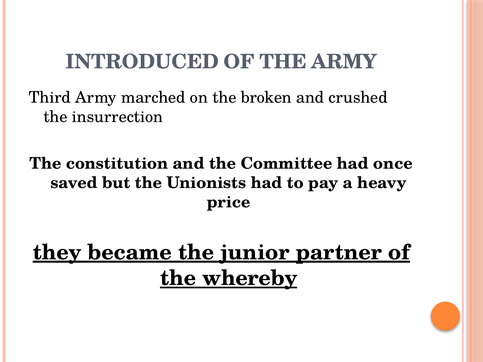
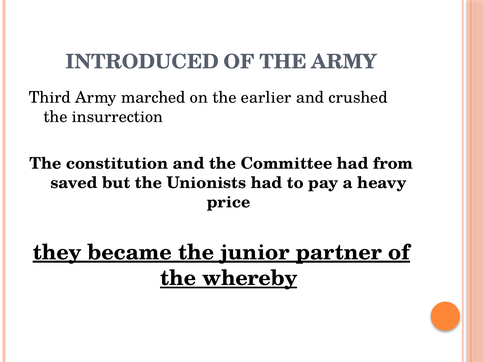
broken: broken -> earlier (266, 98)
once: once -> from (393, 164)
